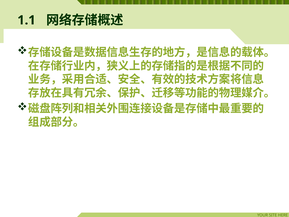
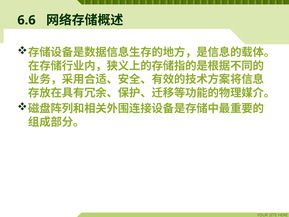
1.1: 1.1 -> 6.6 (26, 20)
